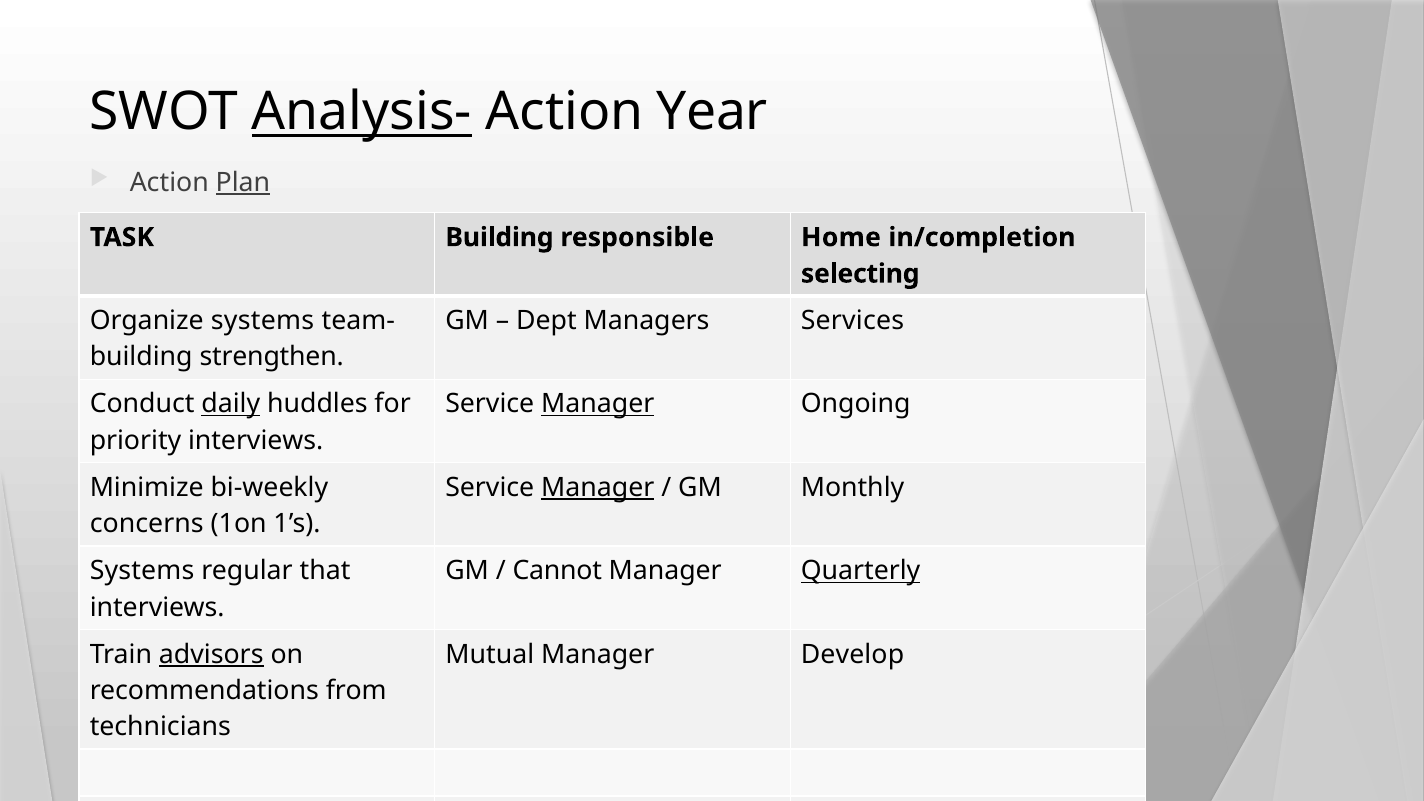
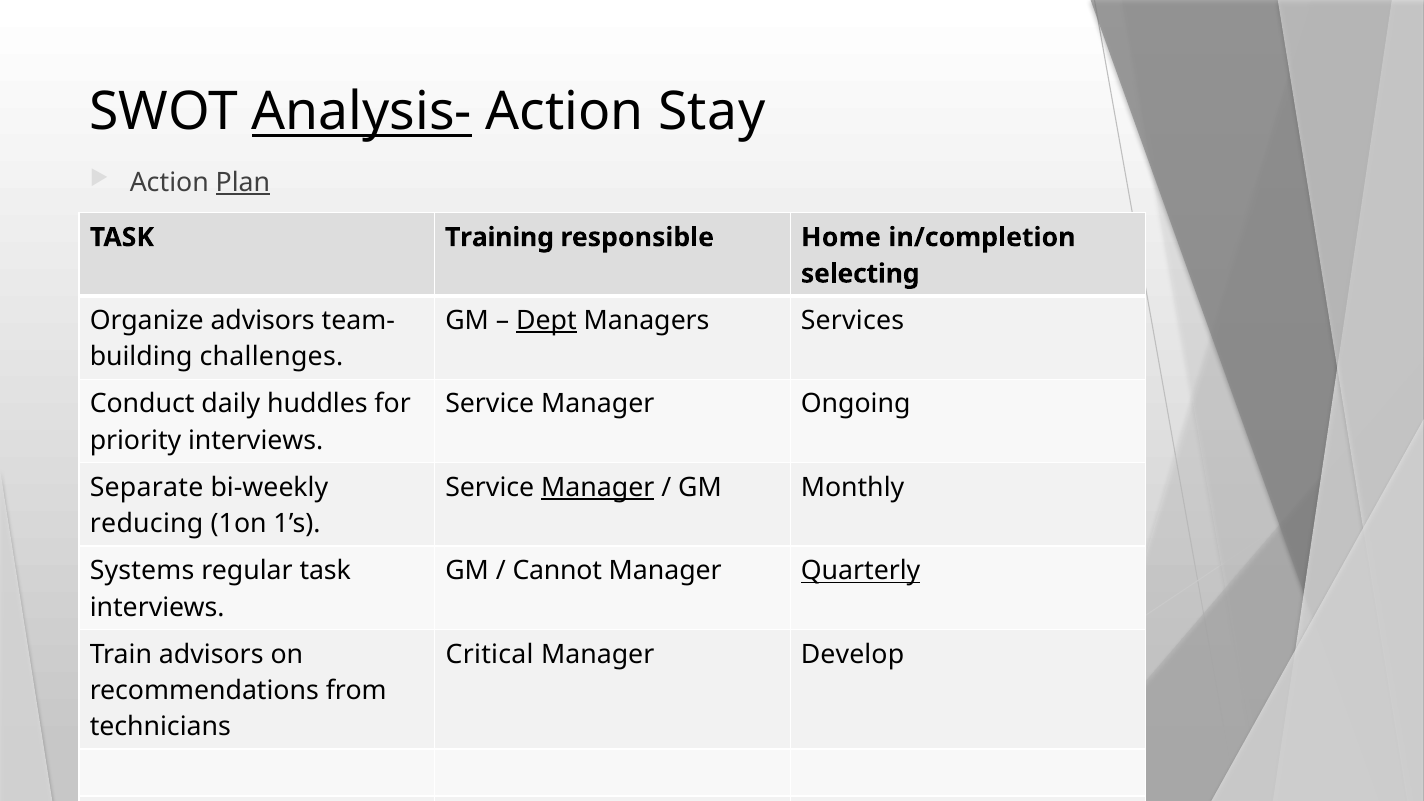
Year: Year -> Stay (712, 112)
TASK Building: Building -> Training (499, 237)
Organize systems: systems -> advisors (263, 321)
Dept underline: none -> present (546, 321)
strengthen: strengthen -> challenges (271, 357)
daily underline: present -> none (231, 404)
Manager underline: present -> none (598, 404)
Minimize: Minimize -> Separate (147, 488)
concerns: concerns -> reducing (147, 524)
regular that: that -> task (325, 571)
advisors underline: present -> none (211, 654)
Mutual: Mutual -> Critical (490, 654)
